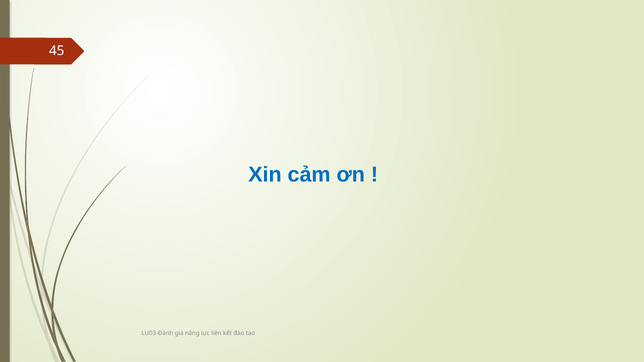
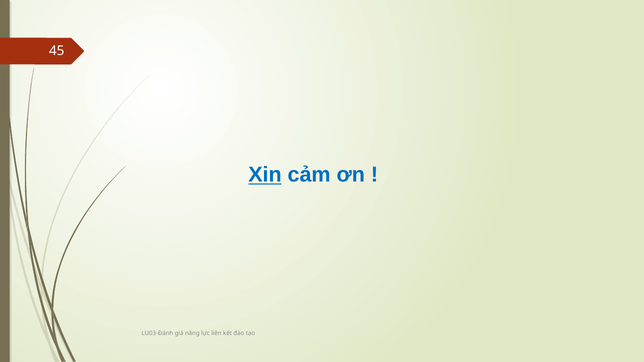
Xin underline: none -> present (265, 175)
